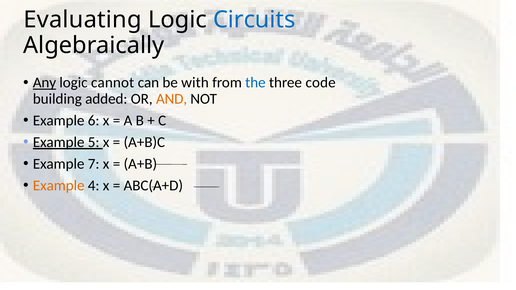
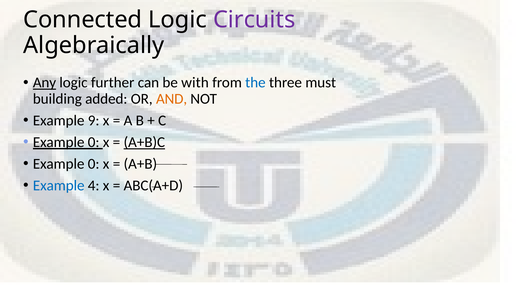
Evaluating: Evaluating -> Connected (83, 20)
Circuits colour: blue -> purple (254, 20)
cannot: cannot -> further (113, 83)
code: code -> must (321, 83)
6: 6 -> 9 (94, 121)
5: 5 -> 0 (94, 142)
A+B)C underline: none -> present (144, 142)
7: 7 -> 0 (94, 164)
Example colour: orange -> blue (59, 186)
